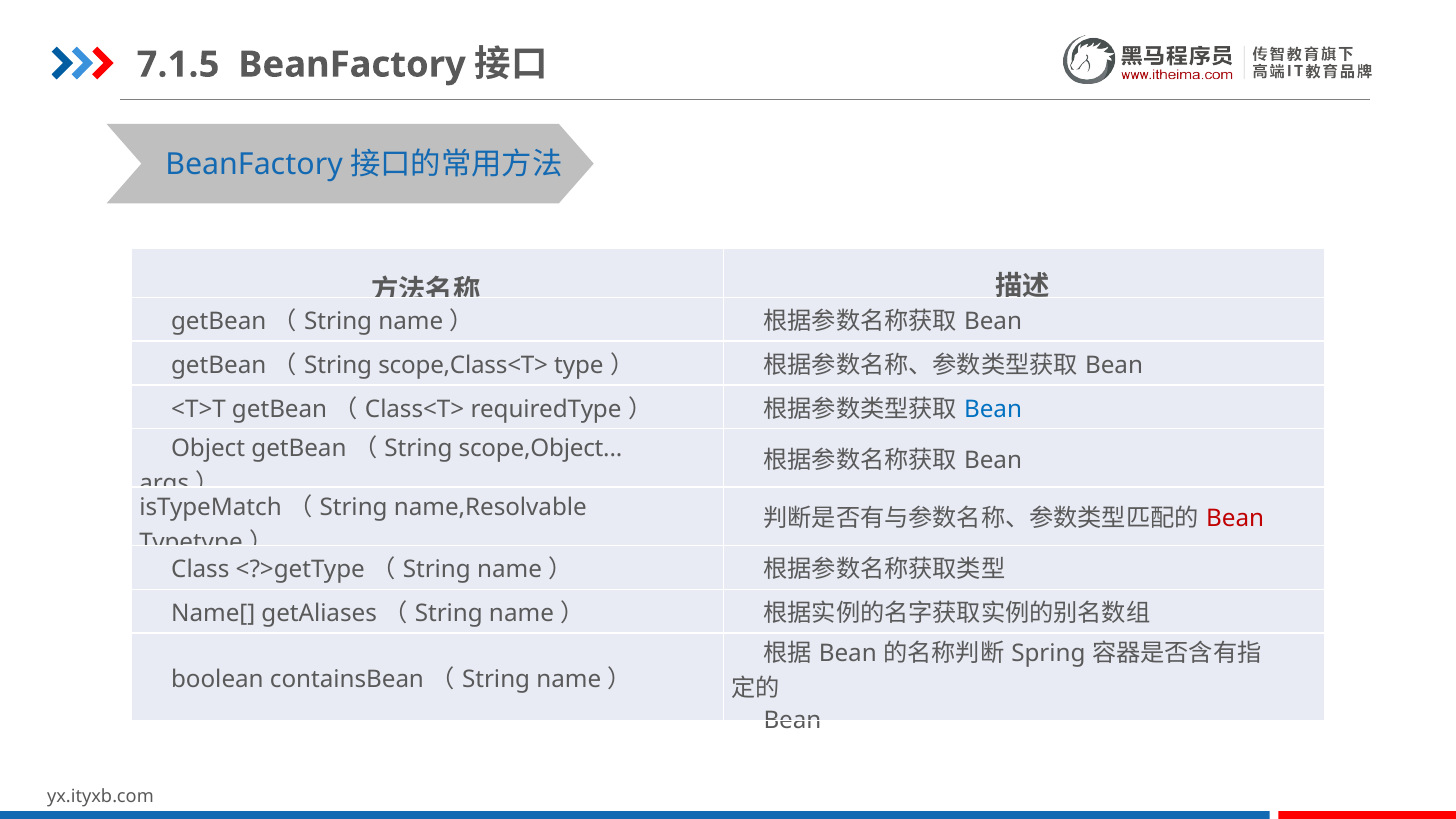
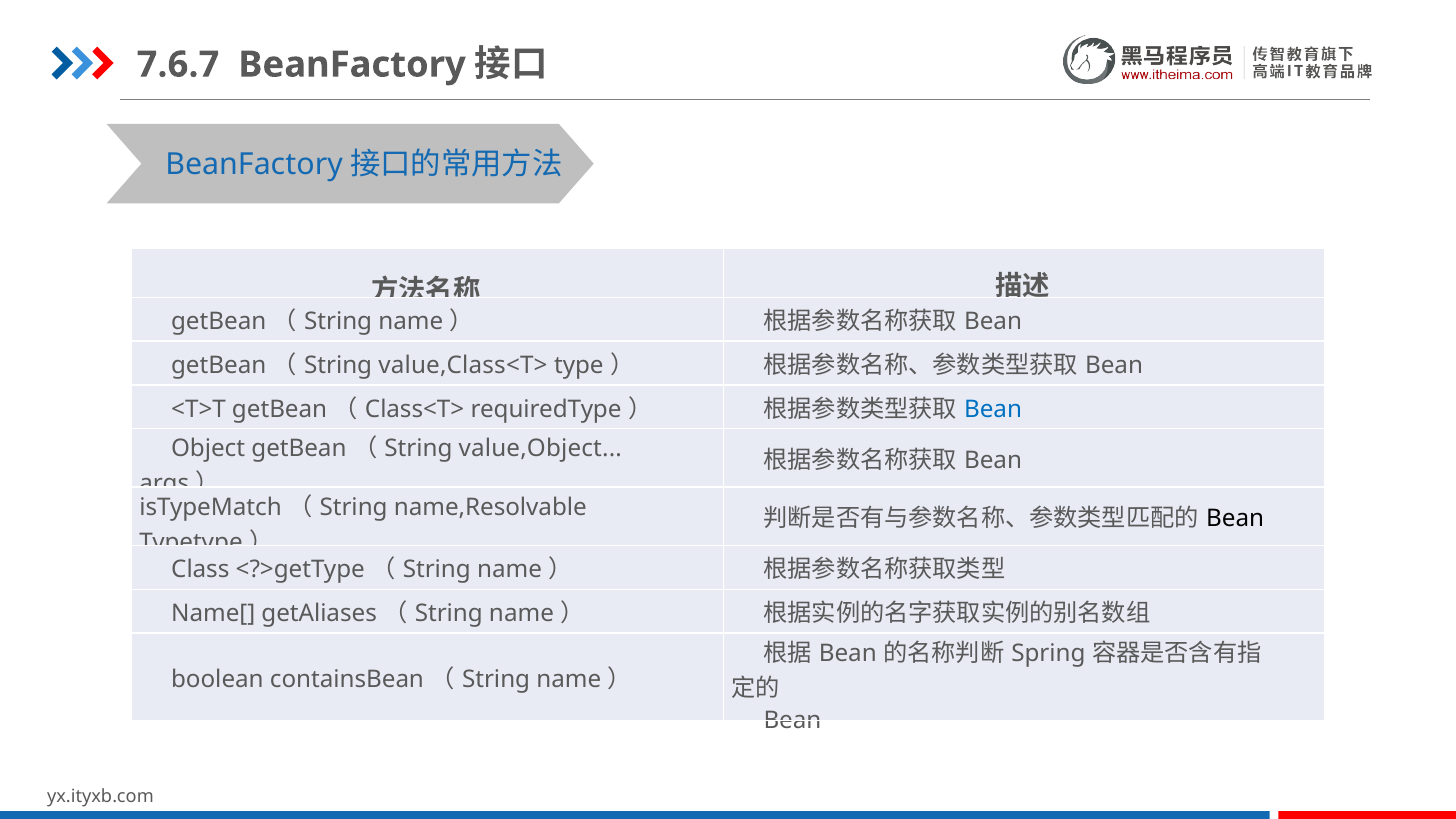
7.1.5: 7.1.5 -> 7.6.7 (178, 65)
scope,Class<T>: scope,Class<T> -> value,Class<T> (463, 366)
scope,Object: scope,Object -> value,Object (540, 449)
Bean colour: red -> black (1235, 519)
